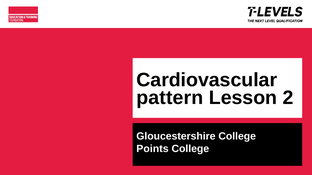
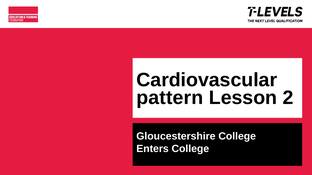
Points: Points -> Enters (153, 149)
